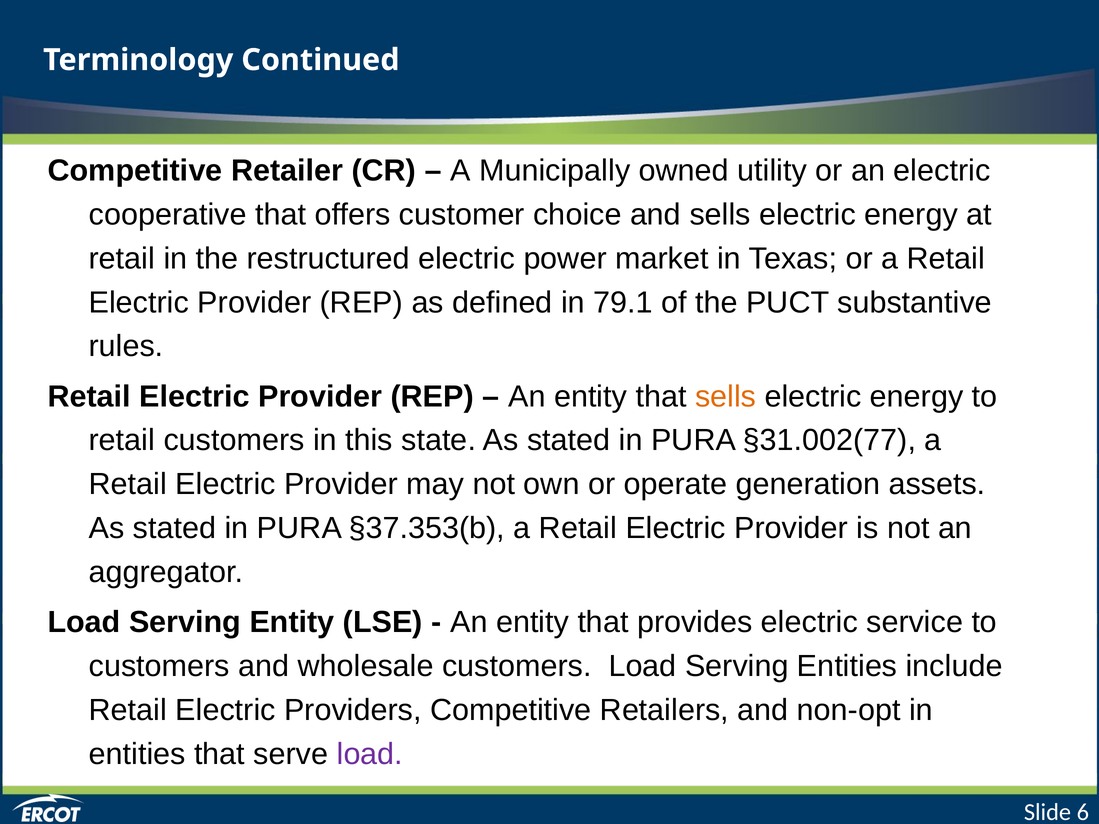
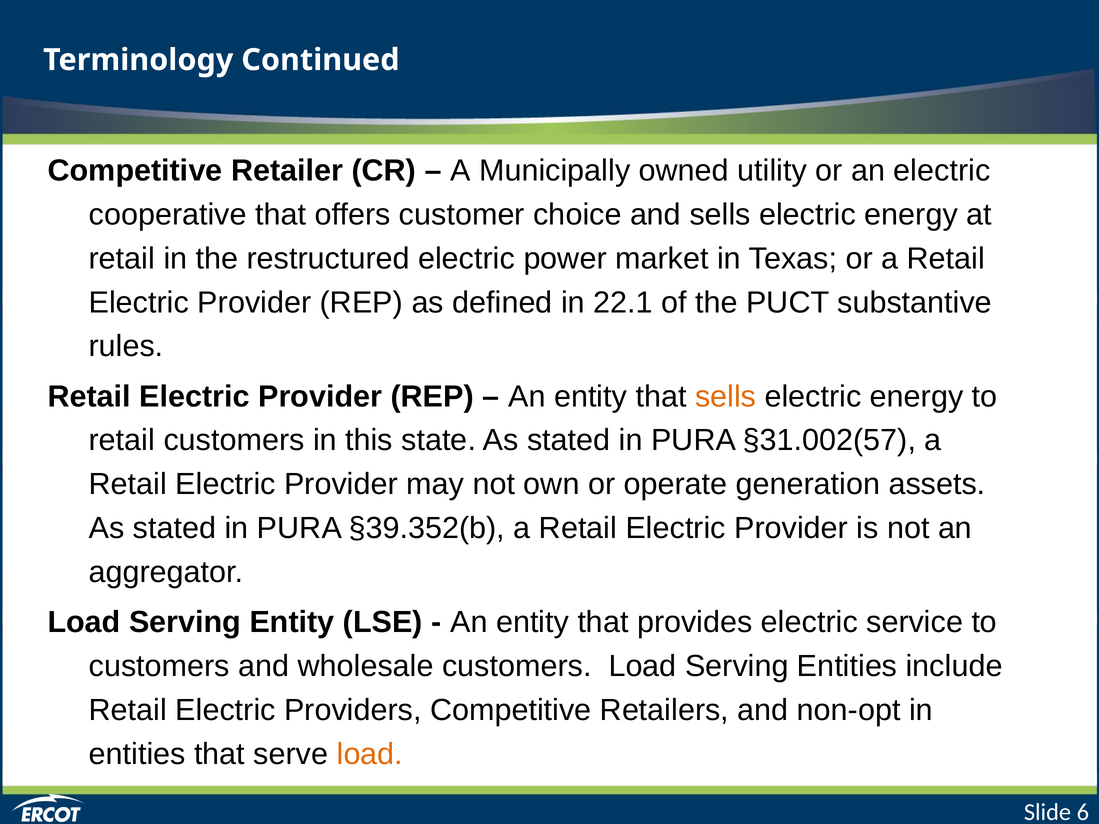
79.1: 79.1 -> 22.1 (623, 303)
§31.002(77: §31.002(77 -> §31.002(57 (829, 441)
§37.353(b: §37.353(b -> §39.352(b (427, 528)
load colour: purple -> orange (370, 754)
